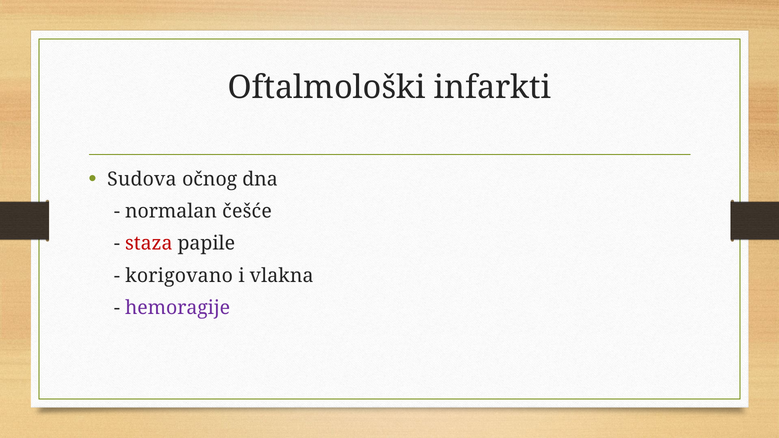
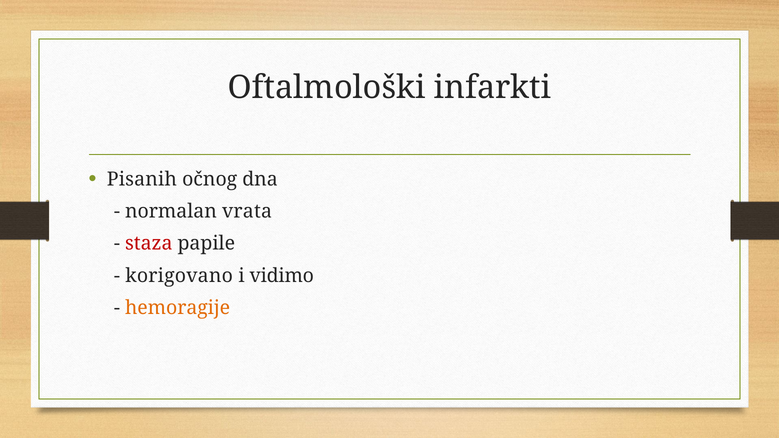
Sudova: Sudova -> Pisanih (142, 179)
češće: češće -> vrata (247, 211)
vlakna: vlakna -> vidimo (282, 276)
hemoragije colour: purple -> orange (178, 308)
